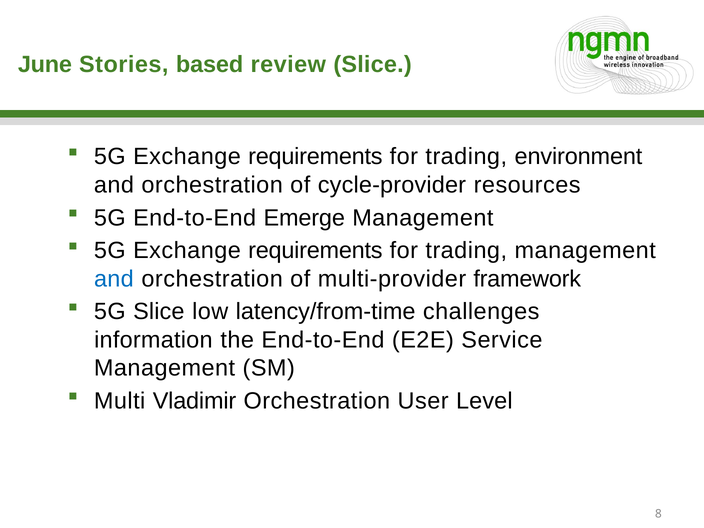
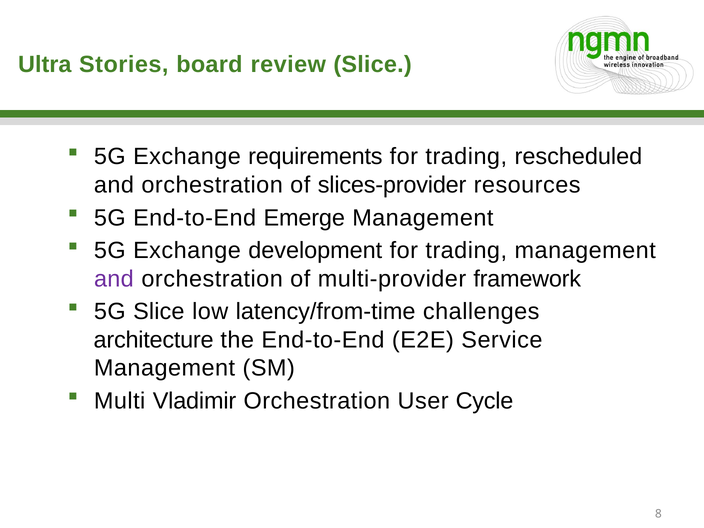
June: June -> Ultra (45, 64)
based: based -> board (209, 64)
environment: environment -> rescheduled (578, 157)
cycle-provider: cycle-provider -> slices-provider (392, 185)
requirements: requirements -> development (315, 251)
and colour: blue -> purple (114, 279)
information: information -> architecture (154, 340)
Level: Level -> Cycle (485, 401)
